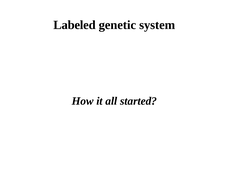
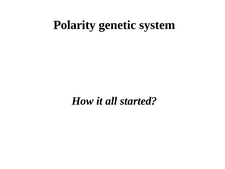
Labeled: Labeled -> Polarity (75, 25)
